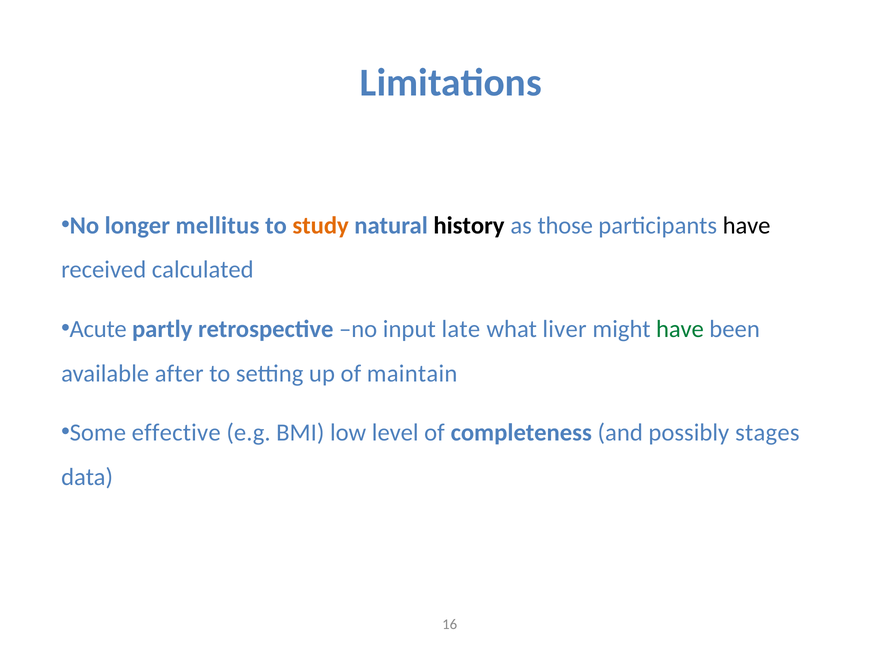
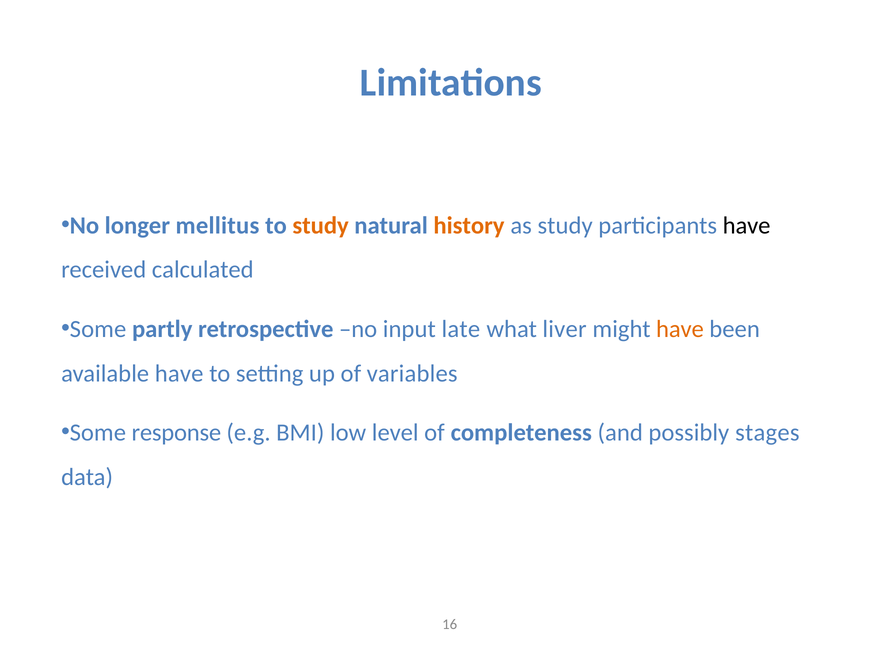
history colour: black -> orange (469, 225)
as those: those -> study (565, 225)
Acute: Acute -> Some (98, 329)
have colour: green -> orange (680, 329)
available after: after -> have (179, 373)
maintain: maintain -> variables (412, 373)
effective: effective -> response (176, 433)
